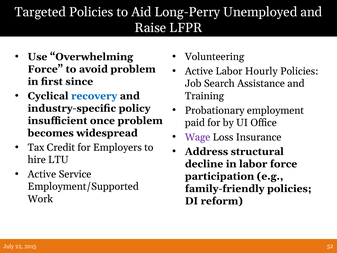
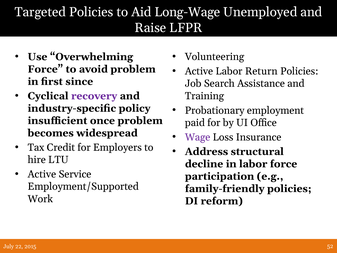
Long-Perry: Long-Perry -> Long-Wage (187, 12)
Hourly: Hourly -> Return (261, 71)
recovery colour: blue -> purple (94, 96)
